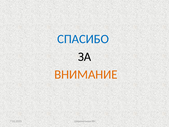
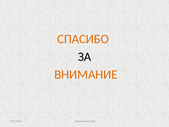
СПАСИБО colour: blue -> orange (83, 39)
